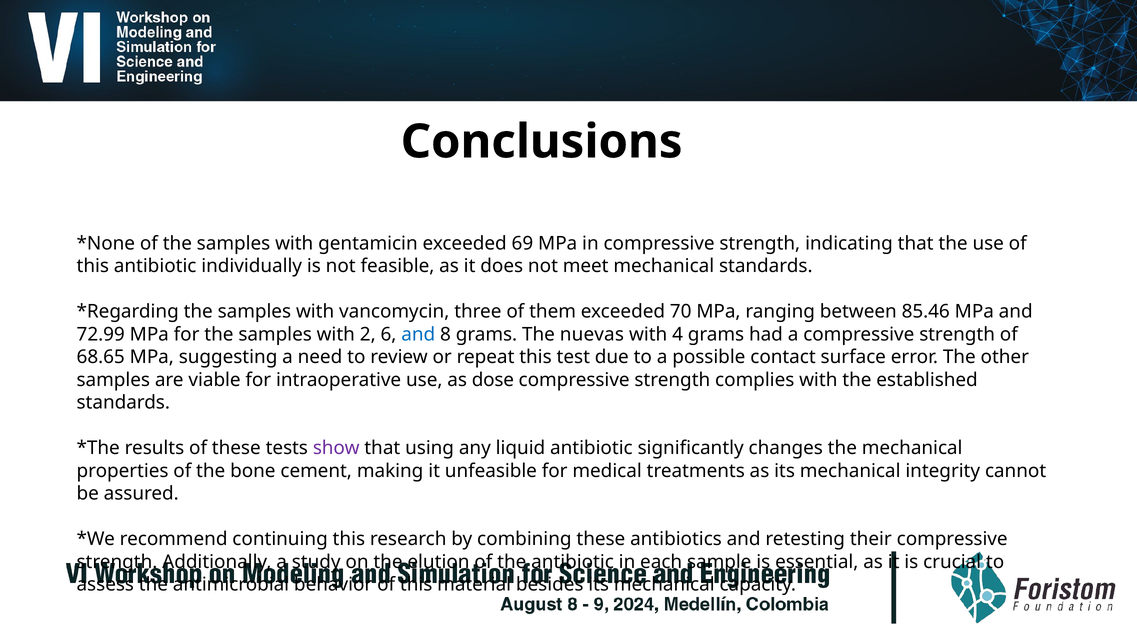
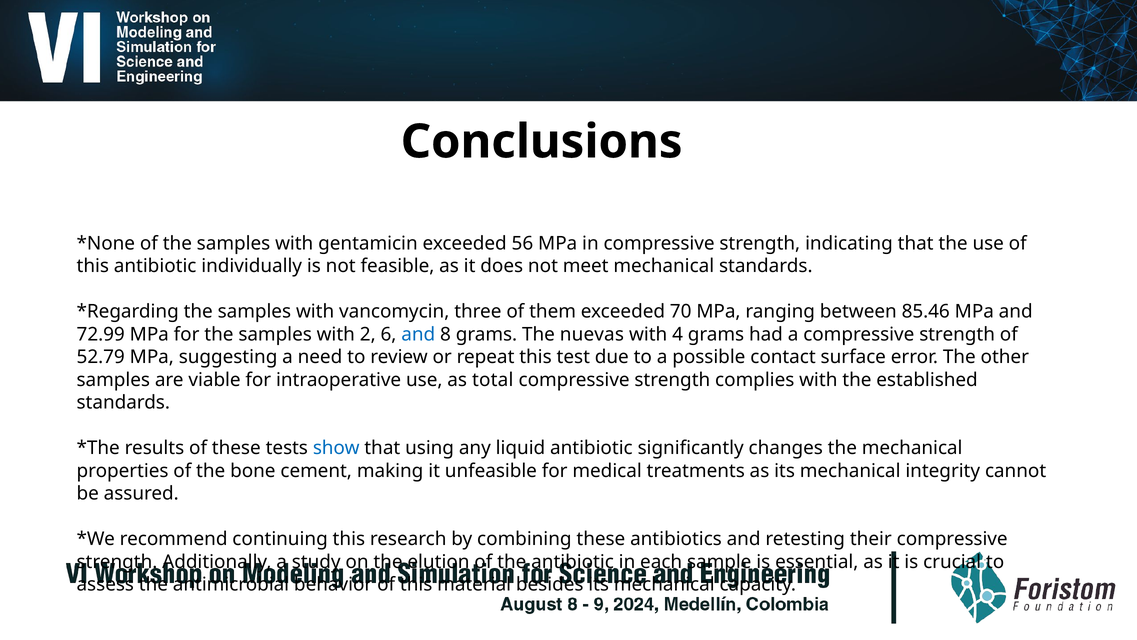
69: 69 -> 56 (522, 243)
68.65: 68.65 -> 52.79 (101, 357)
dose: dose -> total (493, 380)
show colour: purple -> blue (336, 448)
